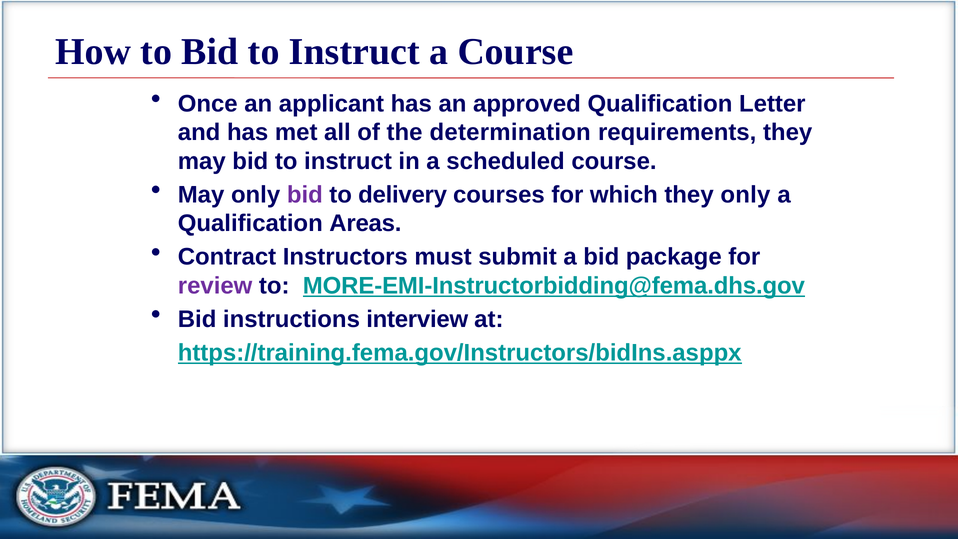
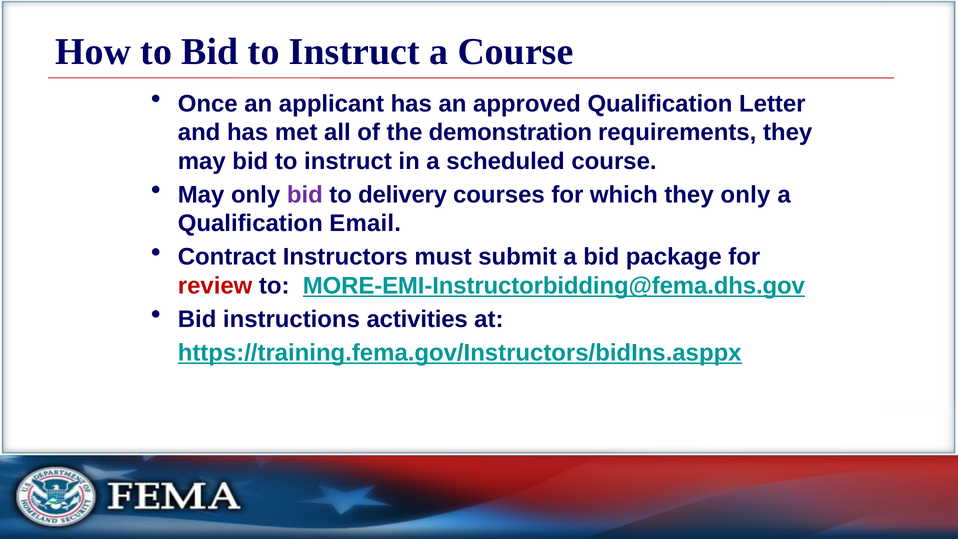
determination: determination -> demonstration (510, 132)
Areas: Areas -> Email (365, 223)
review colour: purple -> red (215, 286)
interview: interview -> activities (417, 319)
